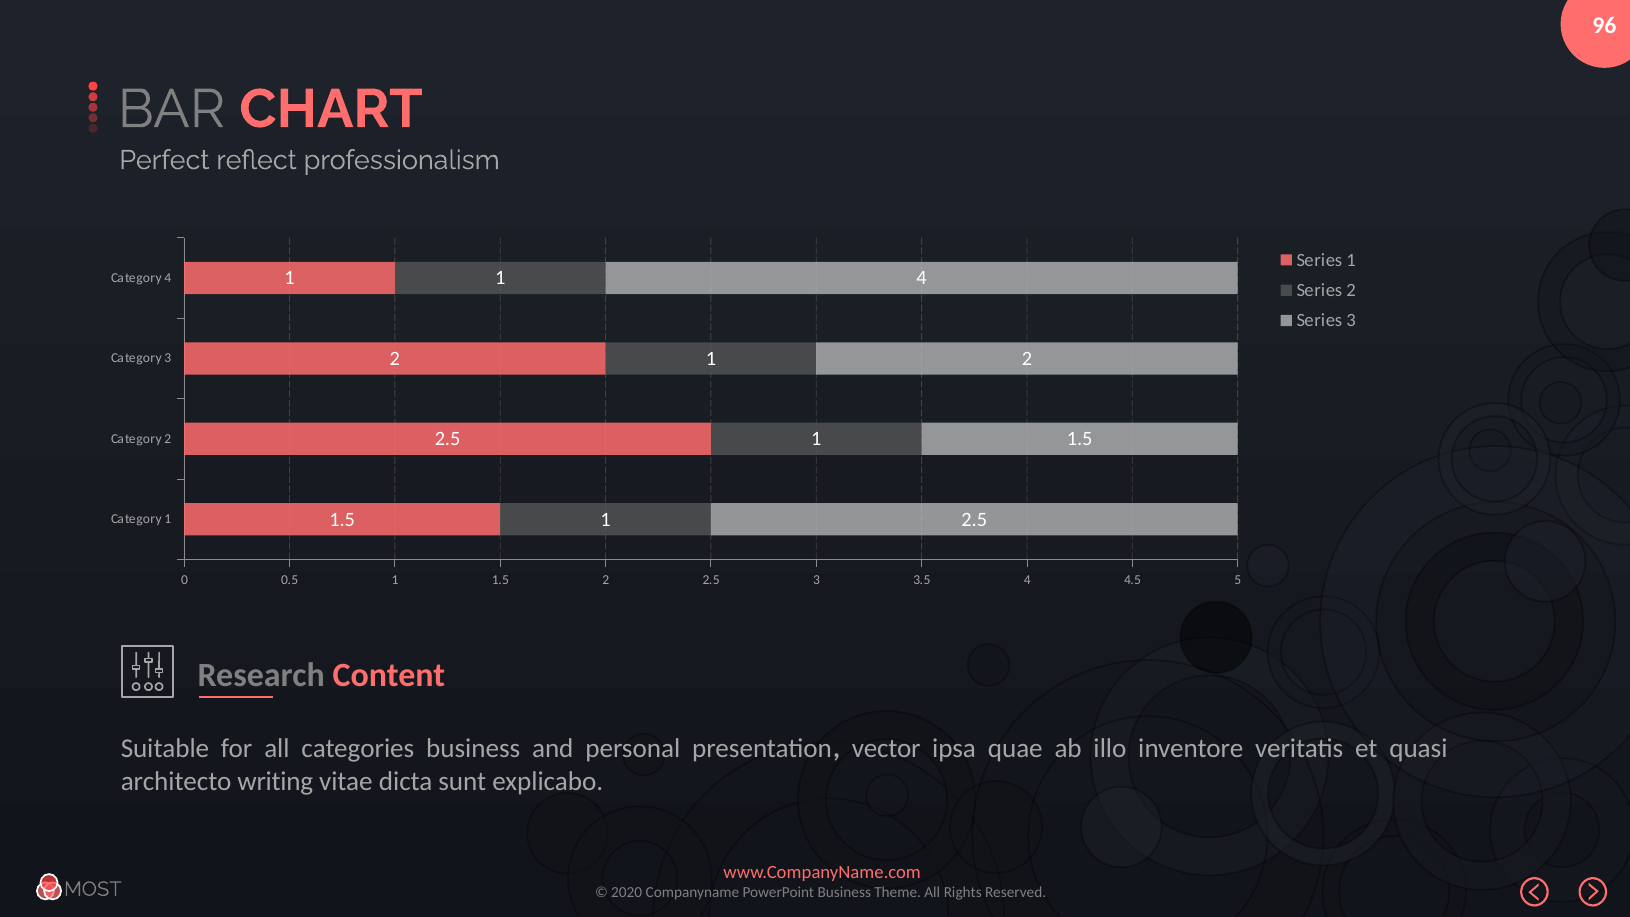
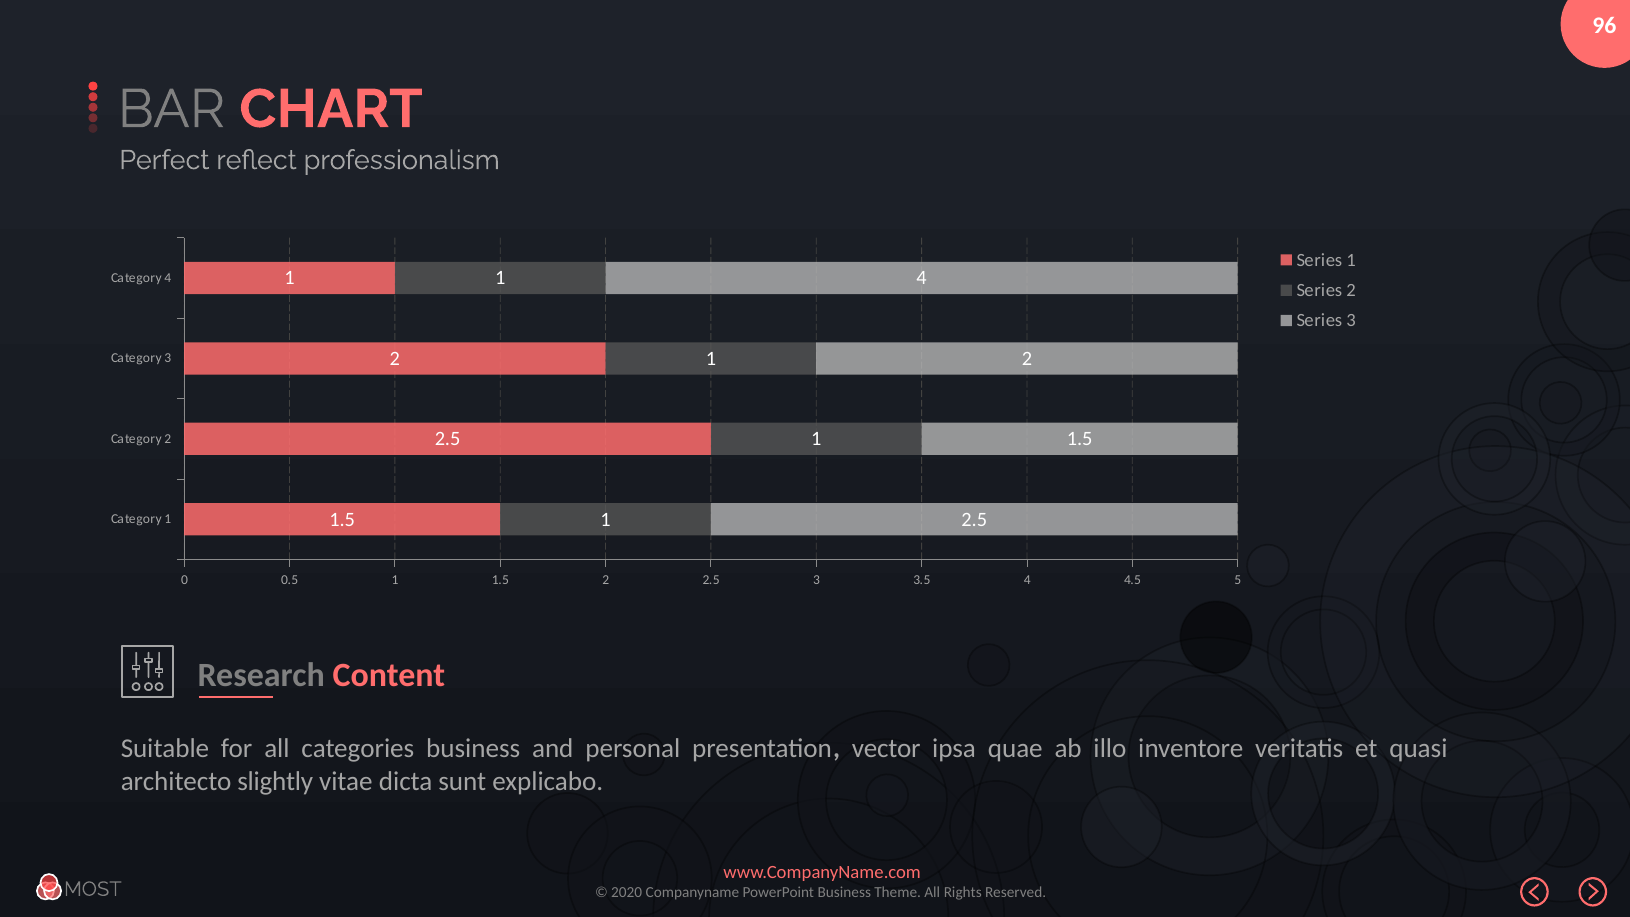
writing: writing -> slightly (275, 781)
